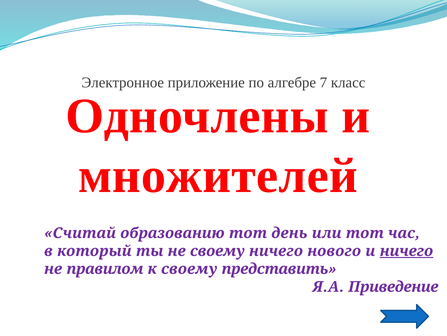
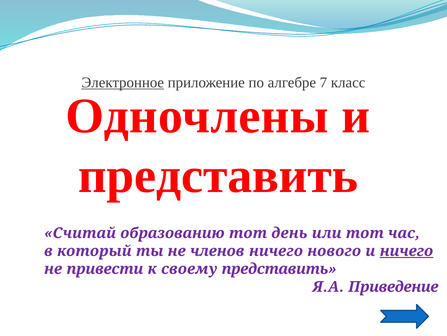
Электронное underline: none -> present (123, 82)
множителей: множителей -> представить (218, 175)
не своему: своему -> членов (217, 250)
правилом: правилом -> привести (105, 268)
